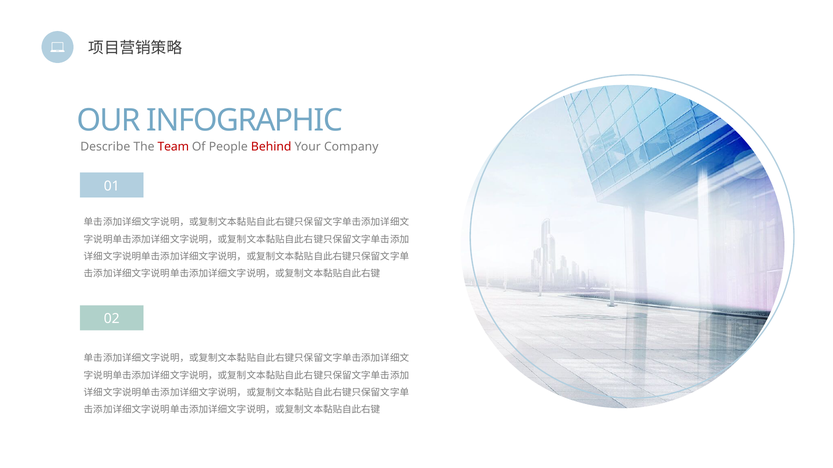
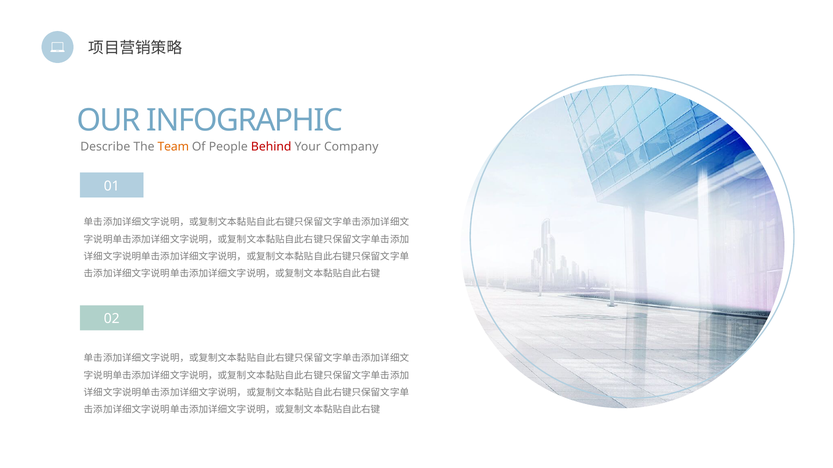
Team colour: red -> orange (173, 147)
